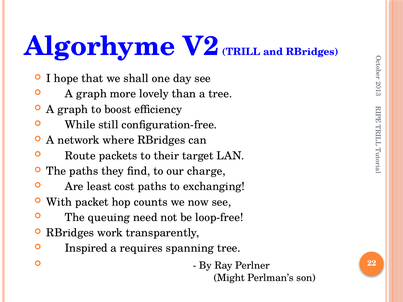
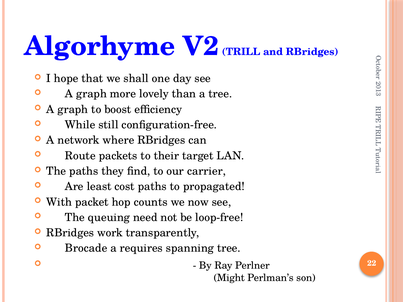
charge: charge -> carrier (206, 171)
exchanging: exchanging -> propagated (214, 187)
Inspired: Inspired -> Brocade (86, 249)
